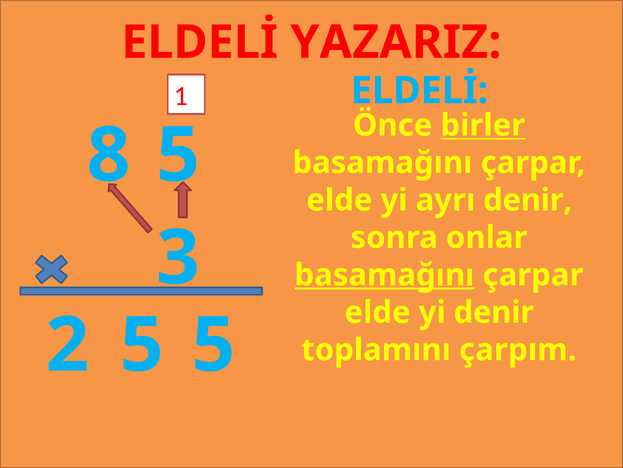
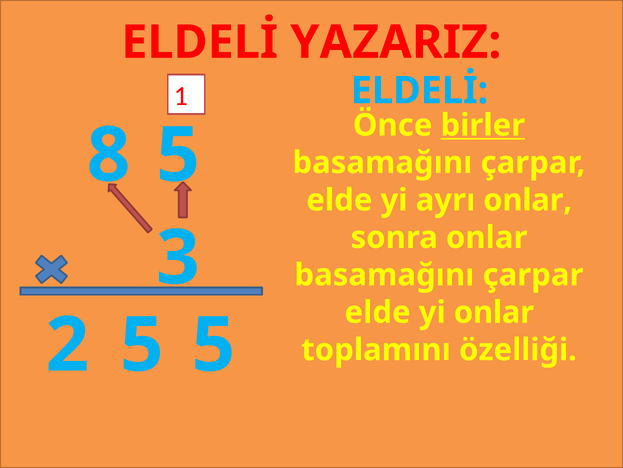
ayrı denir: denir -> onlar (528, 200)
basamağını underline: present -> none (385, 275)
yi denir: denir -> onlar (494, 312)
çarpım: çarpım -> özelliği (518, 349)
